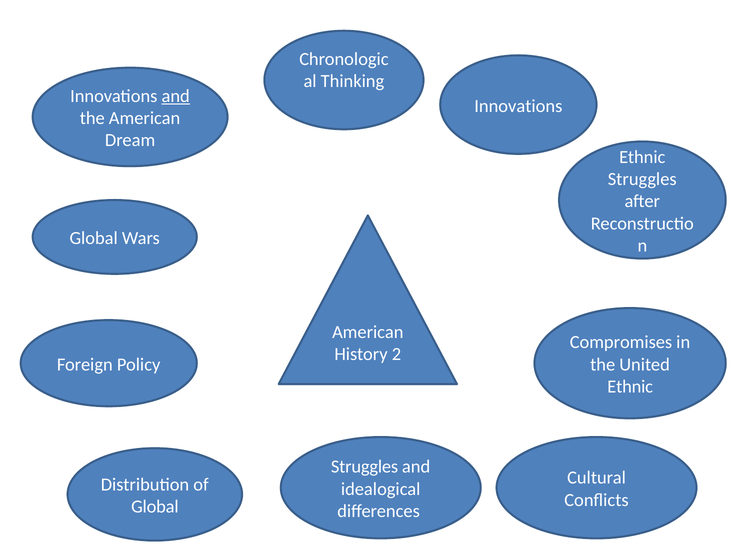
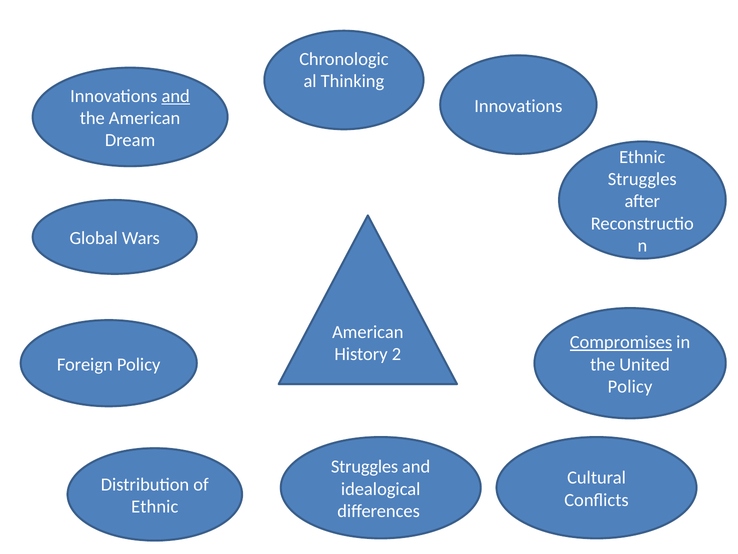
Compromises underline: none -> present (621, 342)
Ethnic: Ethnic -> Policy (630, 386)
Global: Global -> Ethnic (155, 506)
